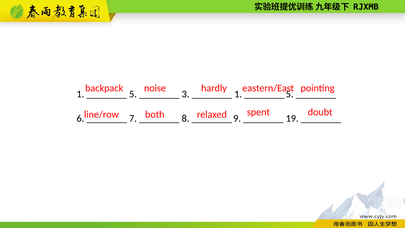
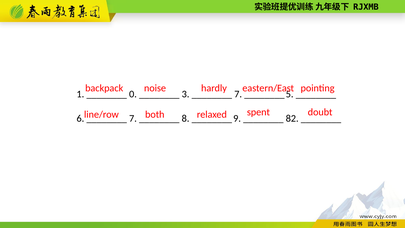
5: 5 -> 0 (133, 94)
1: 1 -> 7 (238, 94)
19: 19 -> 82 (292, 118)
